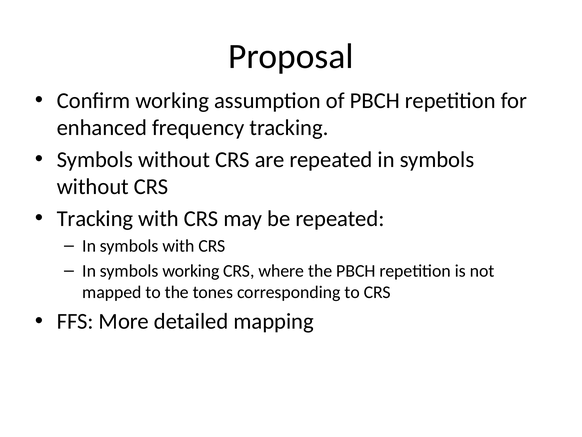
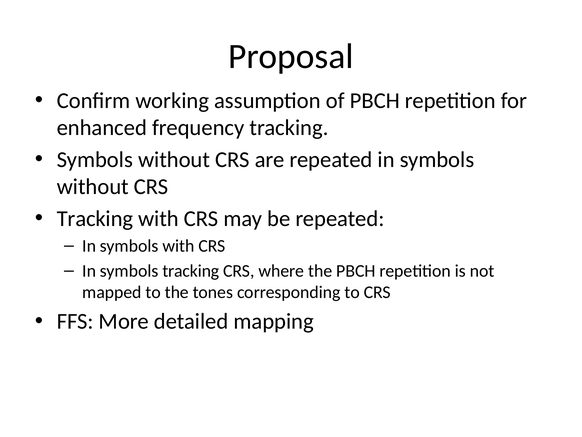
symbols working: working -> tracking (191, 271)
